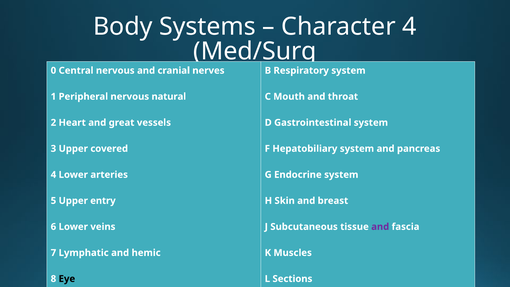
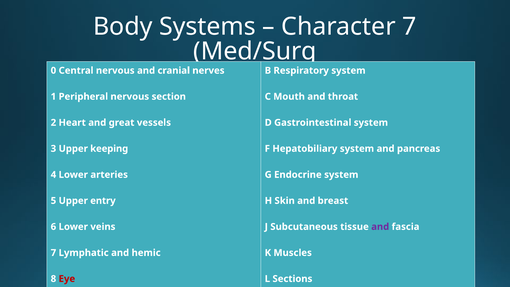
Character 4: 4 -> 7 (409, 27)
natural: natural -> section (169, 97)
covered: covered -> keeping (109, 149)
Eye colour: black -> red (67, 279)
